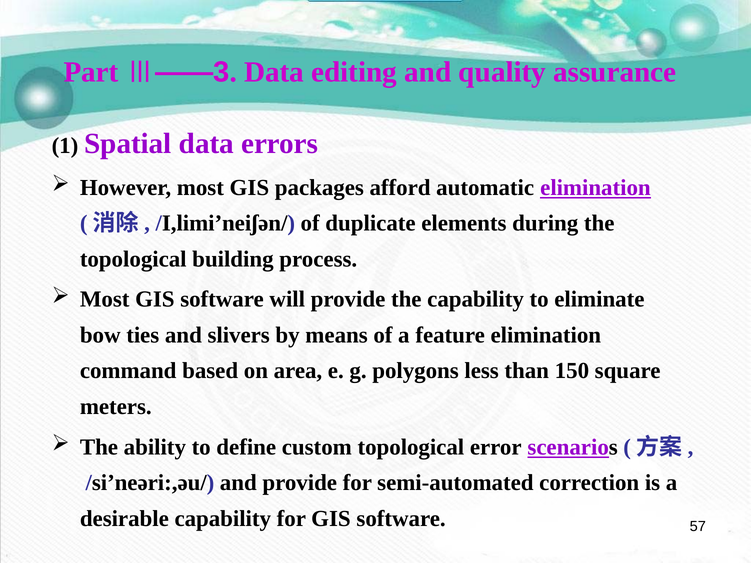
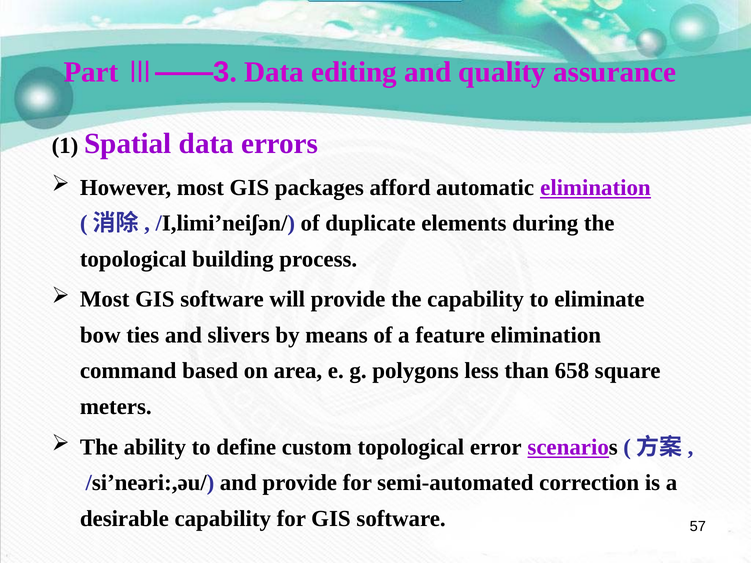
150: 150 -> 658 (572, 371)
